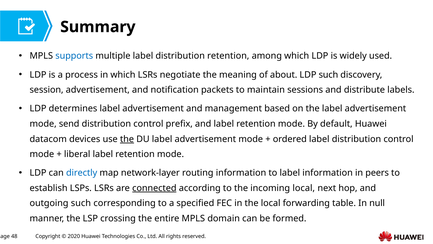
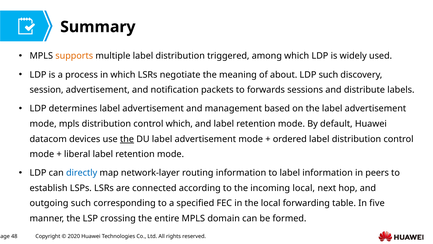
supports colour: blue -> orange (74, 56)
distribution retention: retention -> triggered (228, 56)
maintain: maintain -> forwards (266, 90)
mode send: send -> mpls (69, 124)
control prefix: prefix -> which (179, 124)
connected underline: present -> none (154, 188)
null: null -> five (377, 203)
